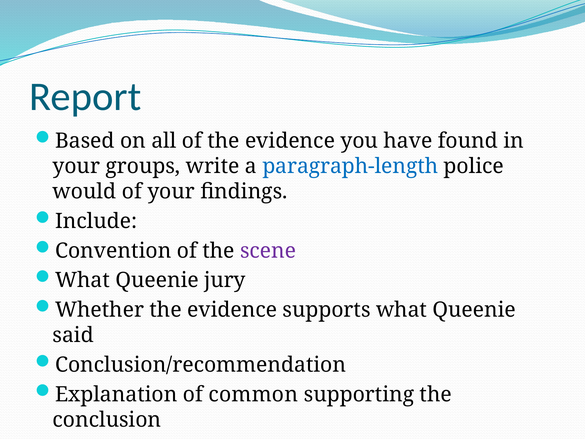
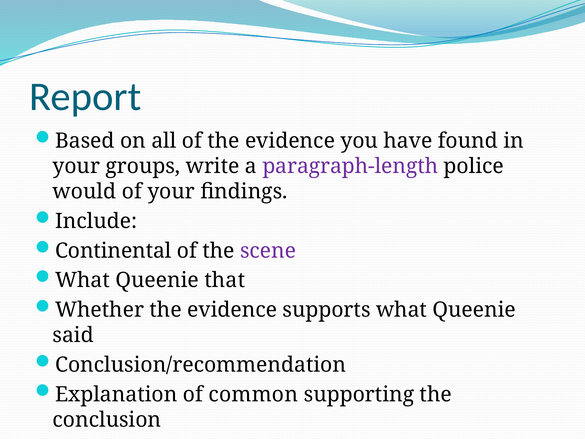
paragraph-length colour: blue -> purple (350, 166)
Convention: Convention -> Continental (113, 251)
jury: jury -> that (225, 280)
